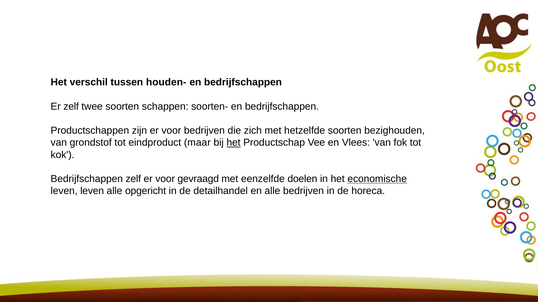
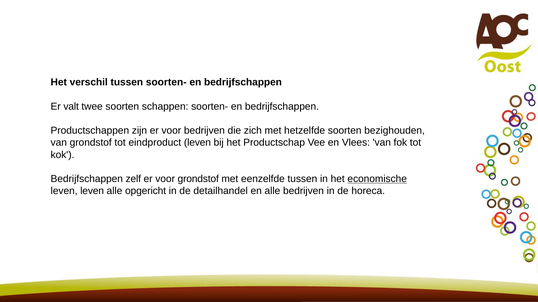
tussen houden-: houden- -> soorten- (166, 82)
Er zelf: zelf -> valt (71, 107)
eindproduct maar: maar -> leven (197, 143)
het underline: present -> none (234, 143)
voor gevraagd: gevraagd -> grondstof (198, 179)
eenzelfde doelen: doelen -> tussen (302, 179)
